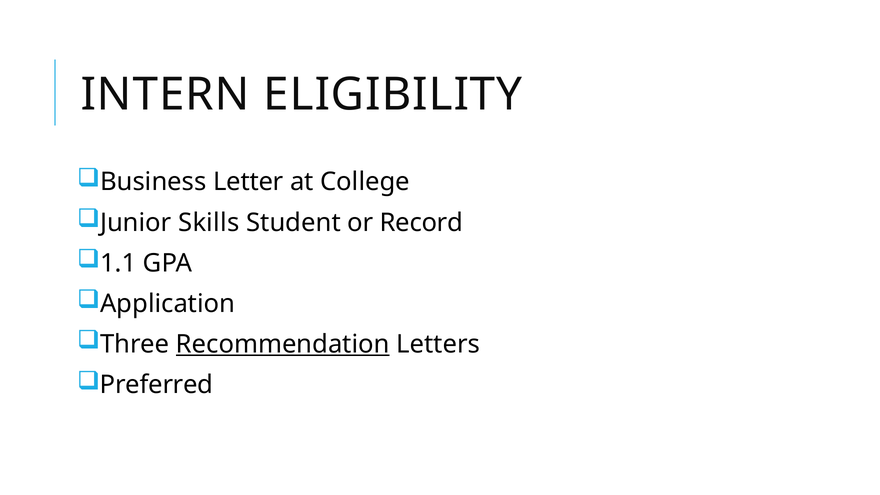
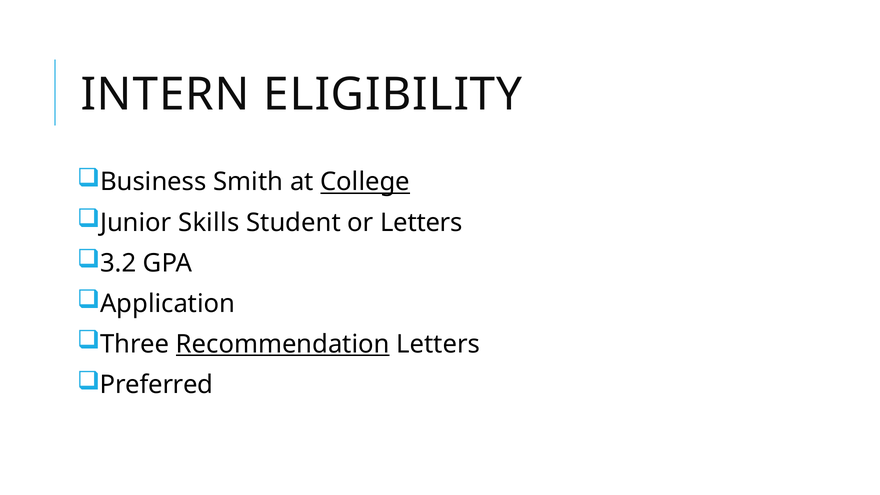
Letter: Letter -> Smith (248, 182)
College underline: none -> present (365, 182)
or Record: Record -> Letters (421, 223)
1.1: 1.1 -> 3.2 (118, 263)
